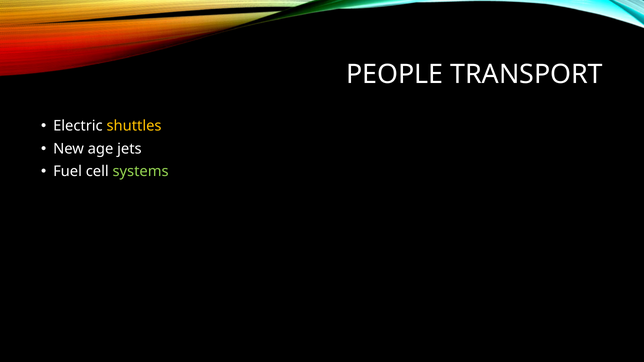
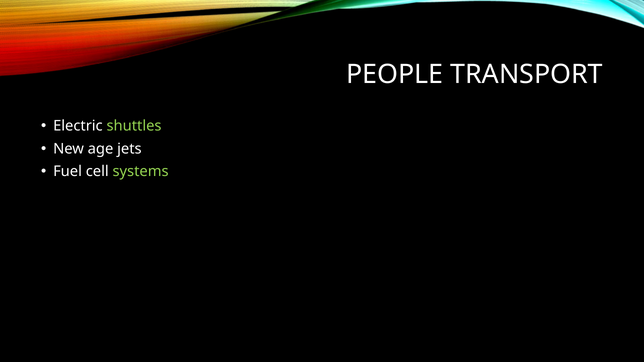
shuttles colour: yellow -> light green (134, 126)
